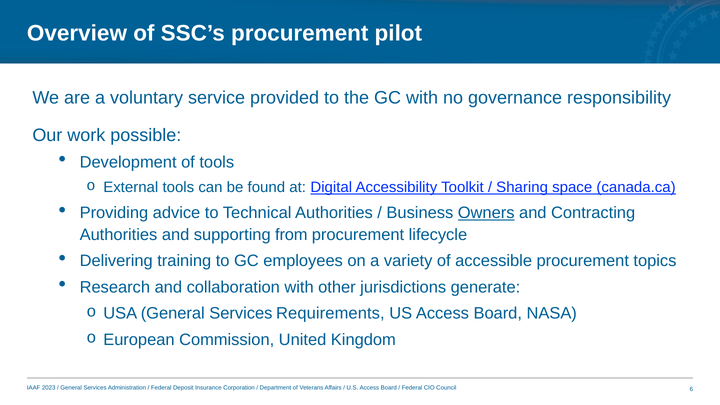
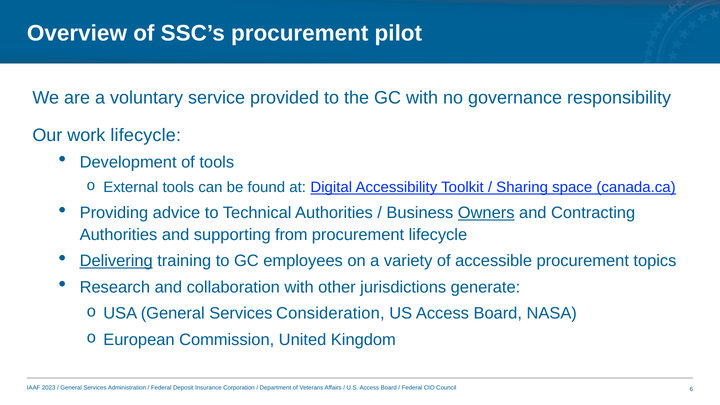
work possible: possible -> lifecycle (146, 135)
Delivering underline: none -> present (116, 261)
Requirements: Requirements -> Consideration (330, 313)
